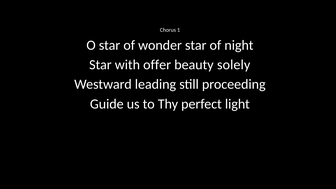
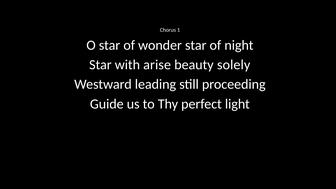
offer: offer -> arise (157, 65)
